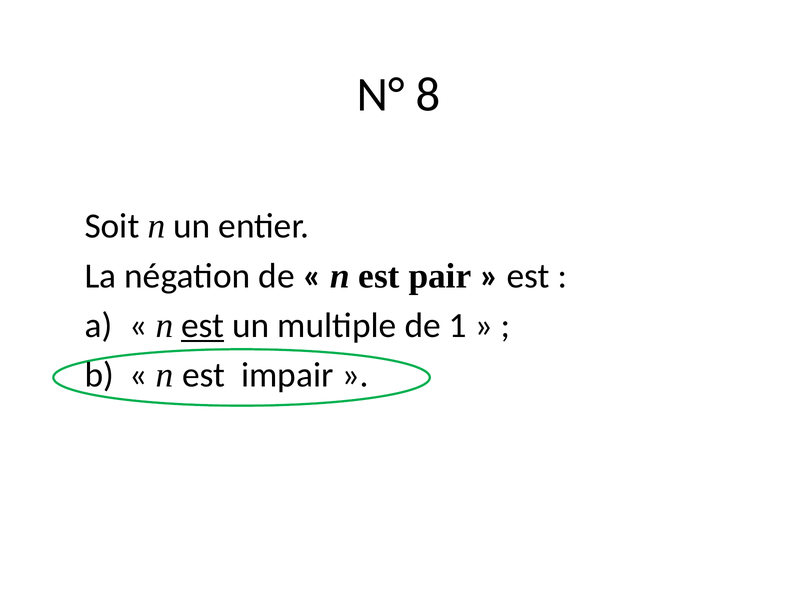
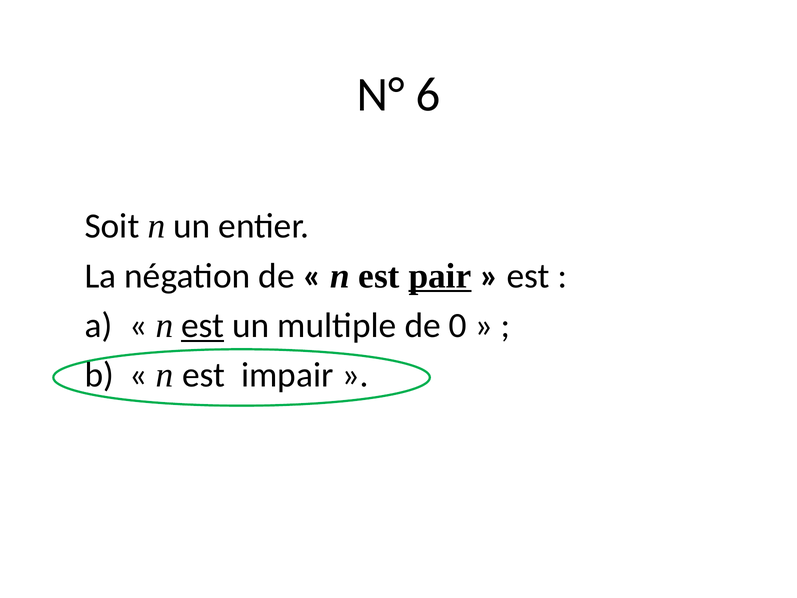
8: 8 -> 6 (428, 95)
pair underline: none -> present (440, 276)
1: 1 -> 0 (458, 325)
